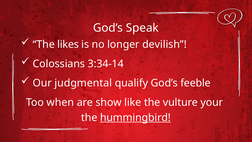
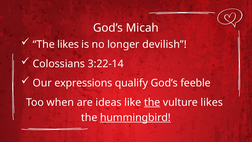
Speak: Speak -> Micah (142, 28)
3:34-14: 3:34-14 -> 3:22-14 (106, 64)
judgmental: judgmental -> expressions (83, 83)
show: show -> ideas (109, 102)
the underline: none -> present (152, 102)
vulture your: your -> likes (212, 102)
